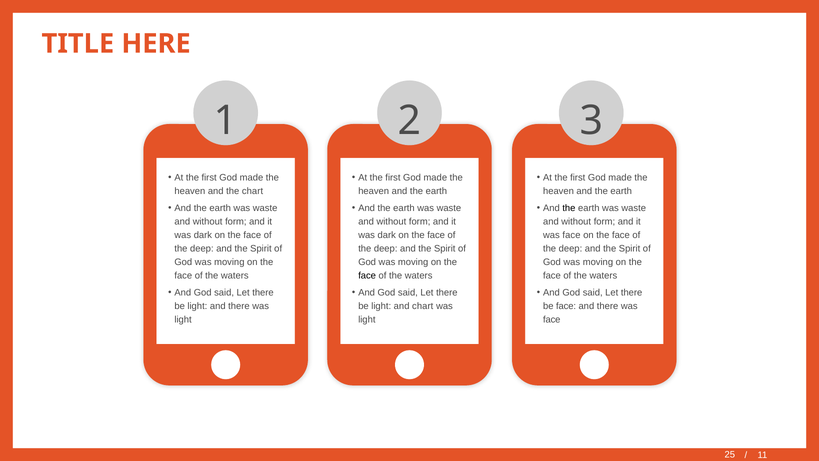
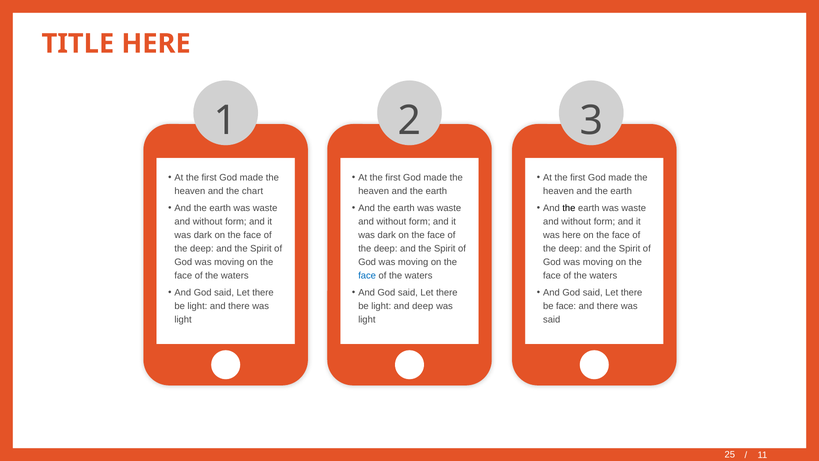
face: face -> here (572, 235)
face colour: black -> blue (367, 276)
and chart: chart -> deep (423, 306)
face: face -> said (552, 320)
